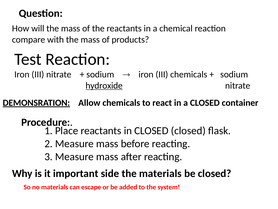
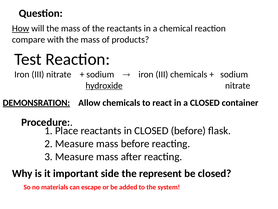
How underline: none -> present (21, 28)
CLOSED closed: closed -> before (188, 130)
the materials: materials -> represent (160, 173)
